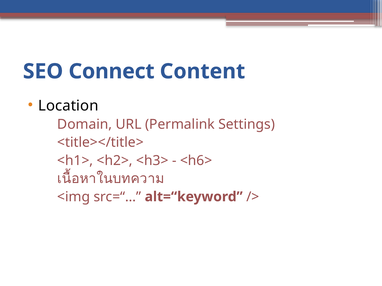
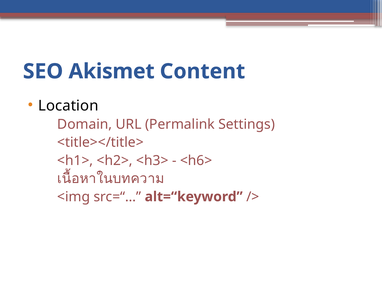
Connect: Connect -> Akismet (112, 72)
